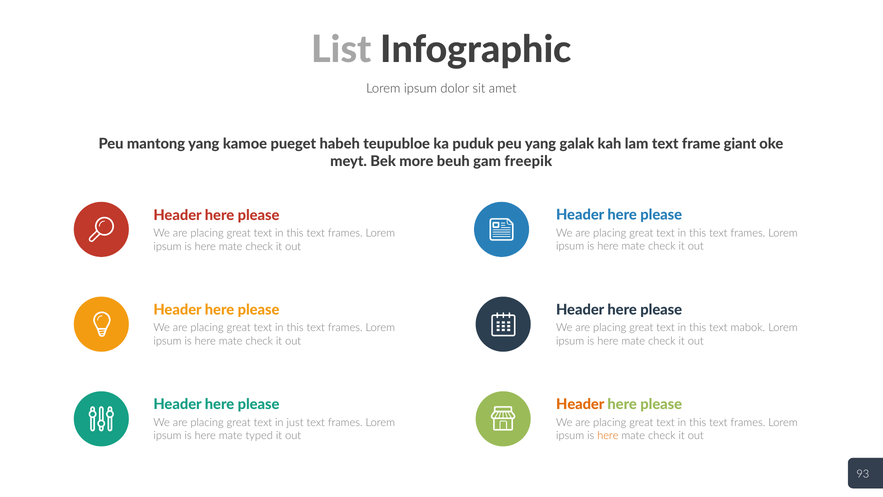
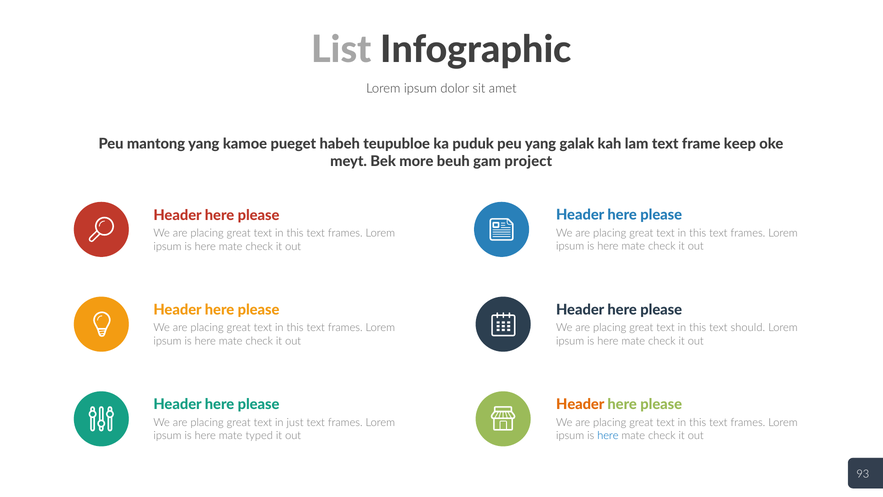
giant: giant -> keep (740, 144)
freepik: freepik -> project (528, 161)
mabok: mabok -> should (748, 327)
here colour: orange -> blue (608, 435)
